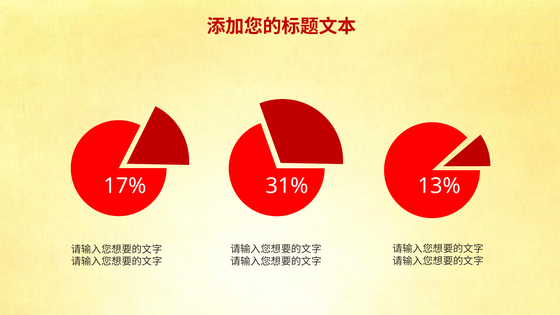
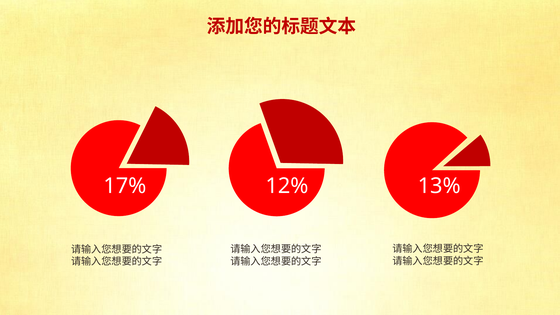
31%: 31% -> 12% (287, 186)
